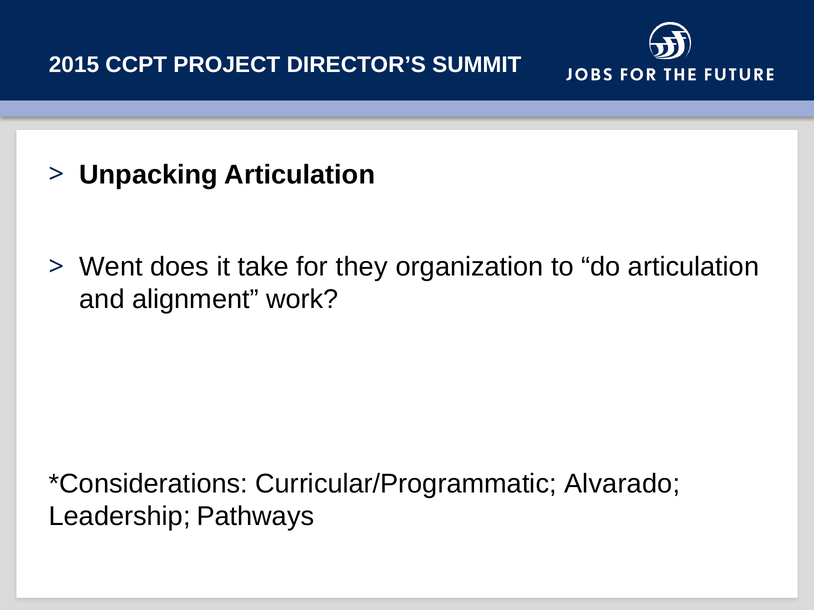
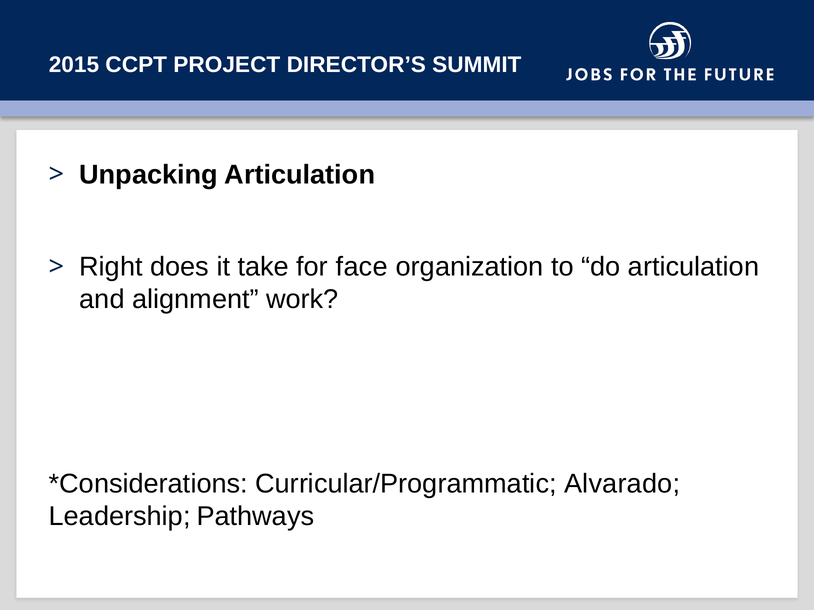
Went: Went -> Right (111, 267)
they: they -> face (362, 267)
